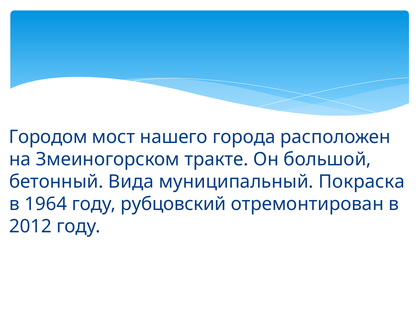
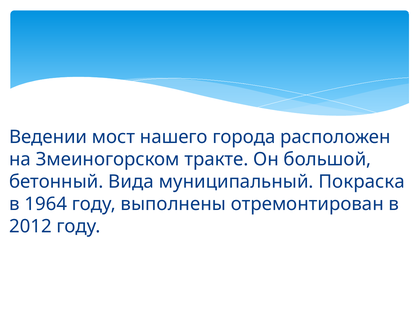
Городом: Городом -> Ведении (48, 137)
рубцовский: рубцовский -> выполнены (173, 204)
